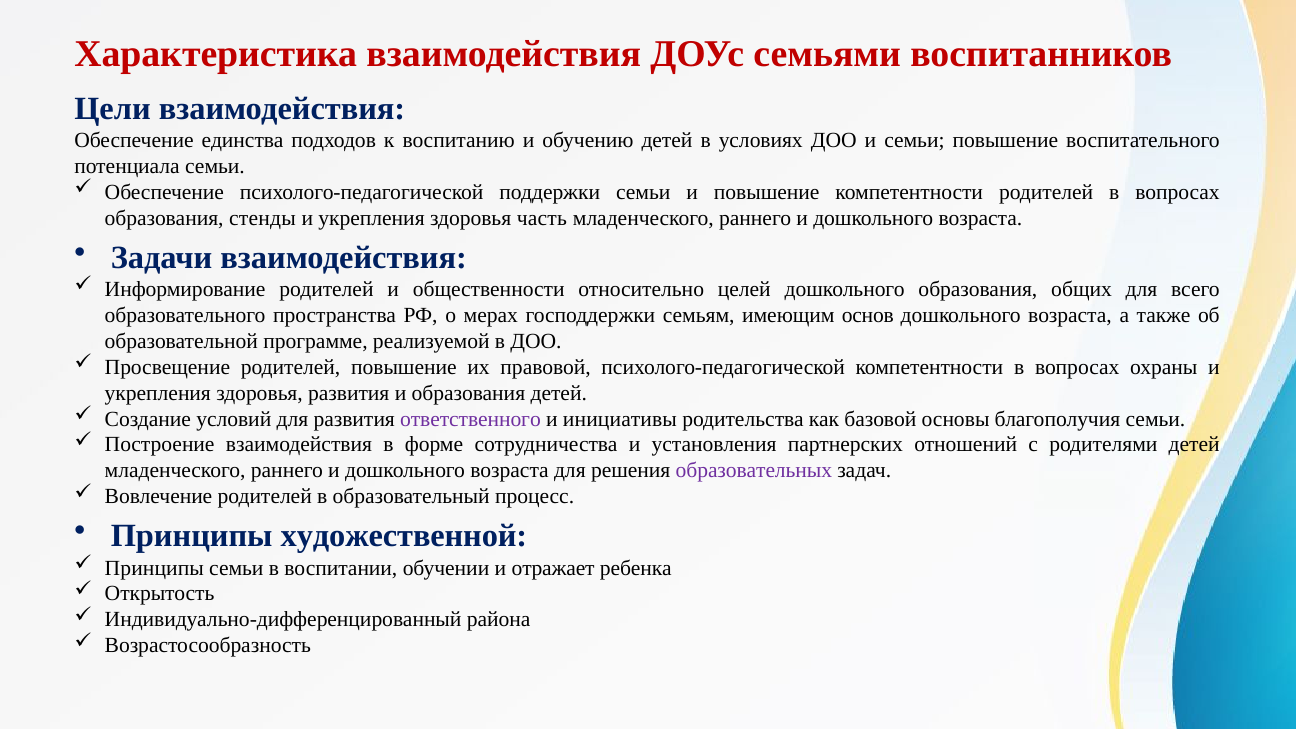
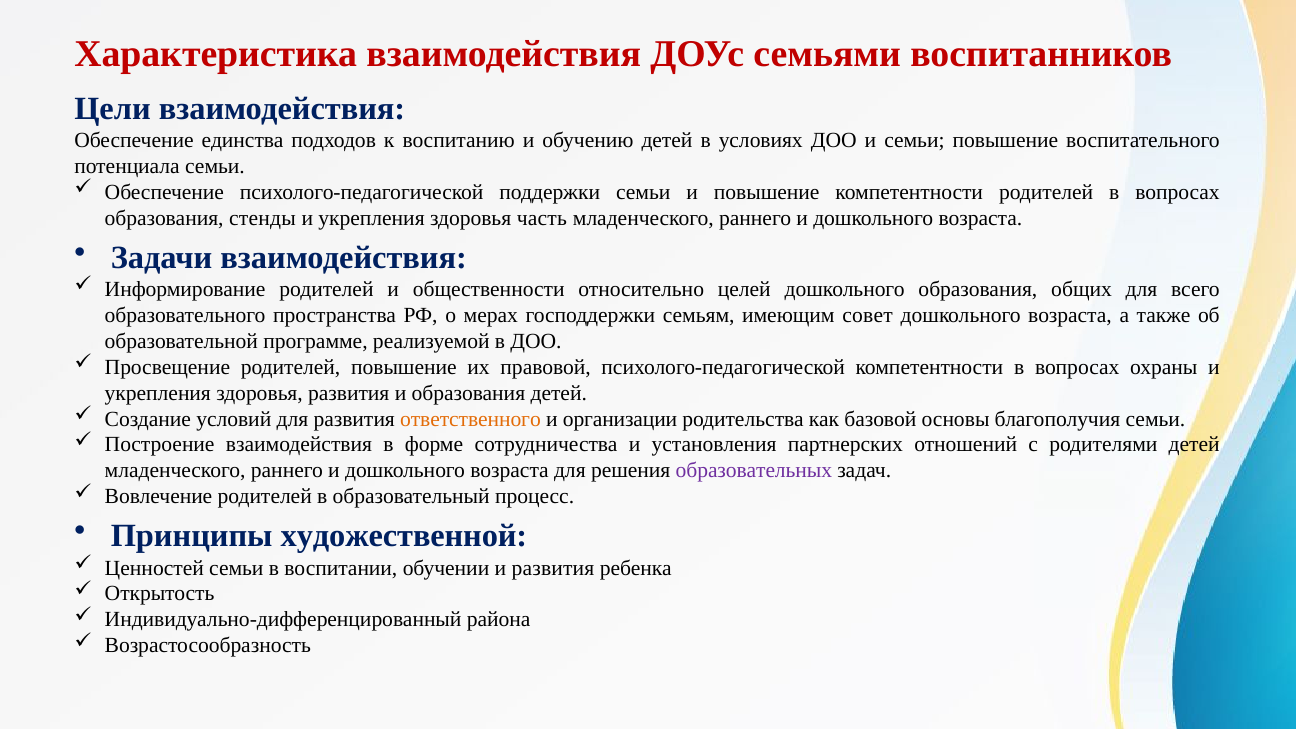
основ: основ -> совет (868, 315)
ответственного colour: purple -> orange (470, 419)
инициативы: инициативы -> организации (620, 419)
Принципы: Принципы -> Ценностей (154, 568)
и отражает: отражает -> развития (553, 568)
